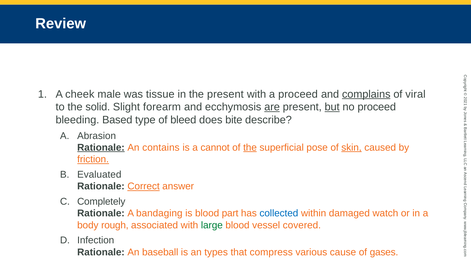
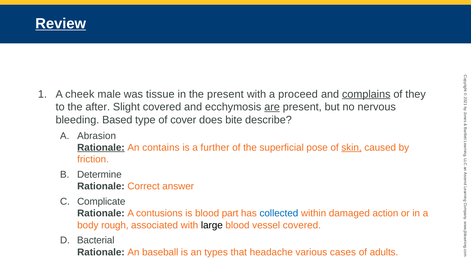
Review underline: none -> present (61, 24)
viral: viral -> they (416, 94)
solid: solid -> after (98, 107)
Slight forearm: forearm -> covered (162, 107)
but underline: present -> none (332, 107)
no proceed: proceed -> nervous (377, 107)
bleed: bleed -> cover (183, 120)
cannot: cannot -> further (215, 148)
the underline: present -> none (250, 148)
friction underline: present -> none (93, 159)
Evaluated: Evaluated -> Determine (99, 175)
Correct underline: present -> none (144, 186)
Completely: Completely -> Complicate (101, 202)
bandaging: bandaging -> contusions (159, 213)
watch: watch -> action (385, 213)
large colour: green -> black (212, 225)
Infection: Infection -> Bacterial (96, 240)
compress: compress -> headache (271, 252)
cause: cause -> cases (343, 252)
gases: gases -> adults (384, 252)
